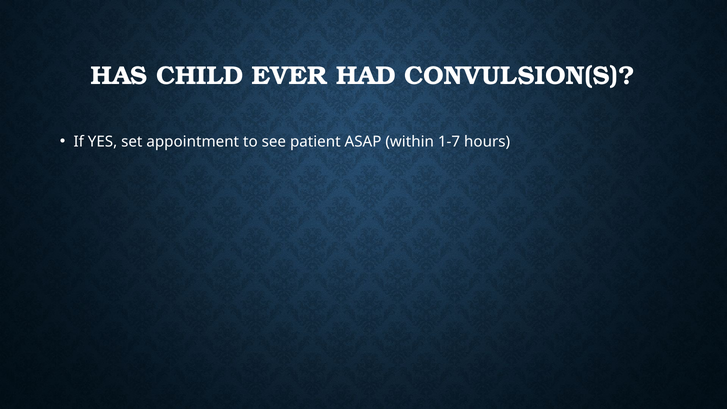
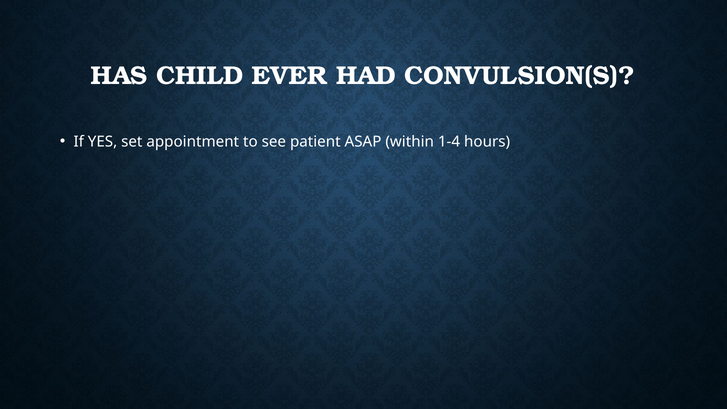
1-7: 1-7 -> 1-4 (449, 141)
